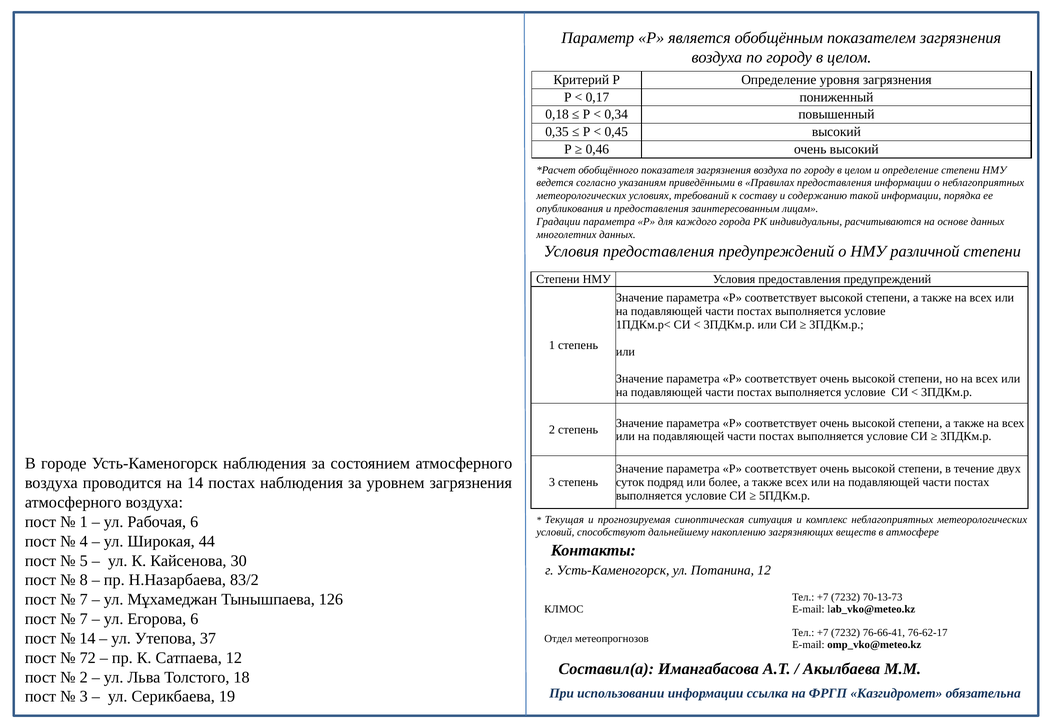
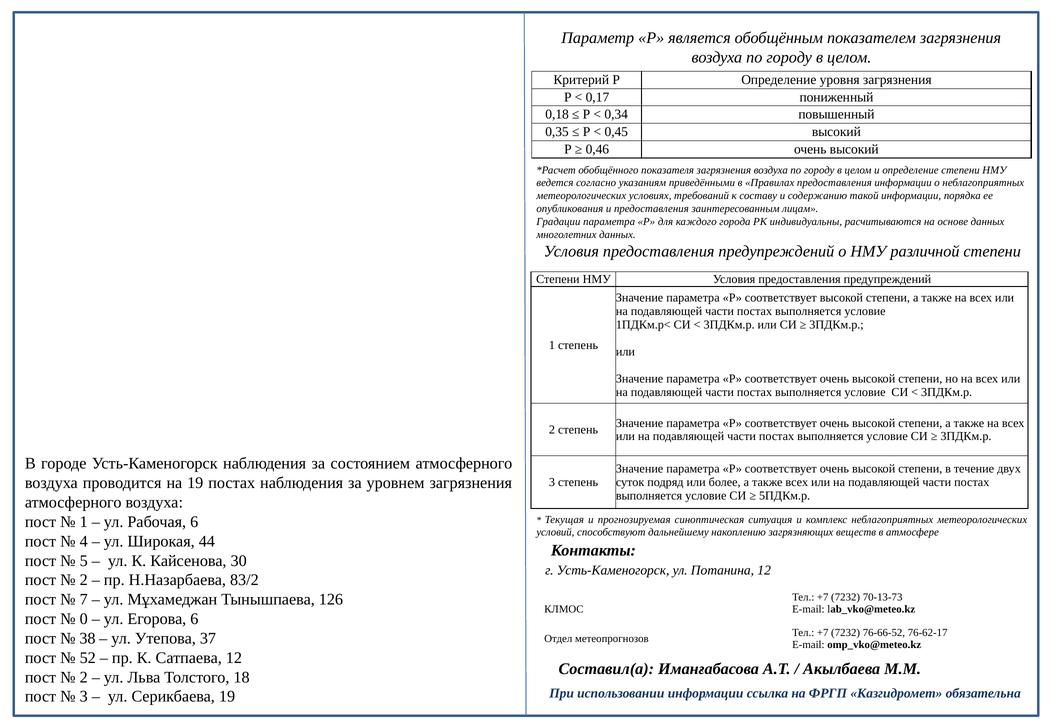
на 14: 14 -> 19 (195, 483)
8: 8 -> 2 (84, 580)
7: 7 -> 0 (84, 619)
76-66-41: 76-66-41 -> 76-66-52 (884, 633)
14: 14 -> 38 (87, 639)
72: 72 -> 52 (88, 658)
